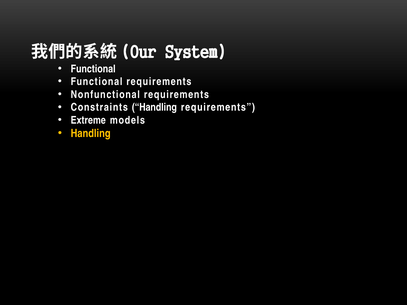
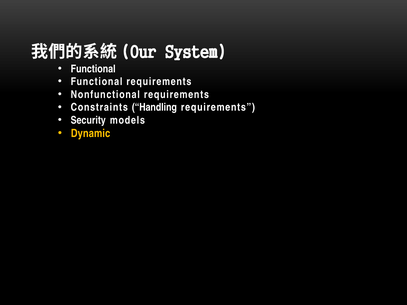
Extreme: Extreme -> Security (88, 120)
Handling: Handling -> Dynamic (91, 134)
